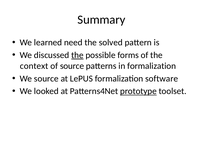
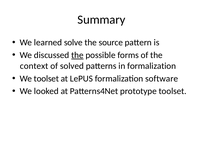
need: need -> solve (73, 43)
solved: solved -> source (111, 43)
of source: source -> solved (72, 66)
We source: source -> toolset (46, 79)
prototype underline: present -> none (138, 91)
